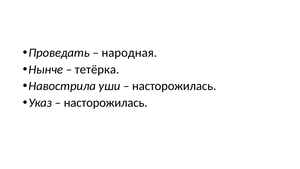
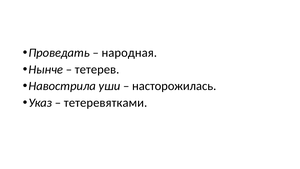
тетёрка: тетёрка -> тетерев (97, 69)
насторожилась: насторожилась -> тетеревятками (106, 103)
